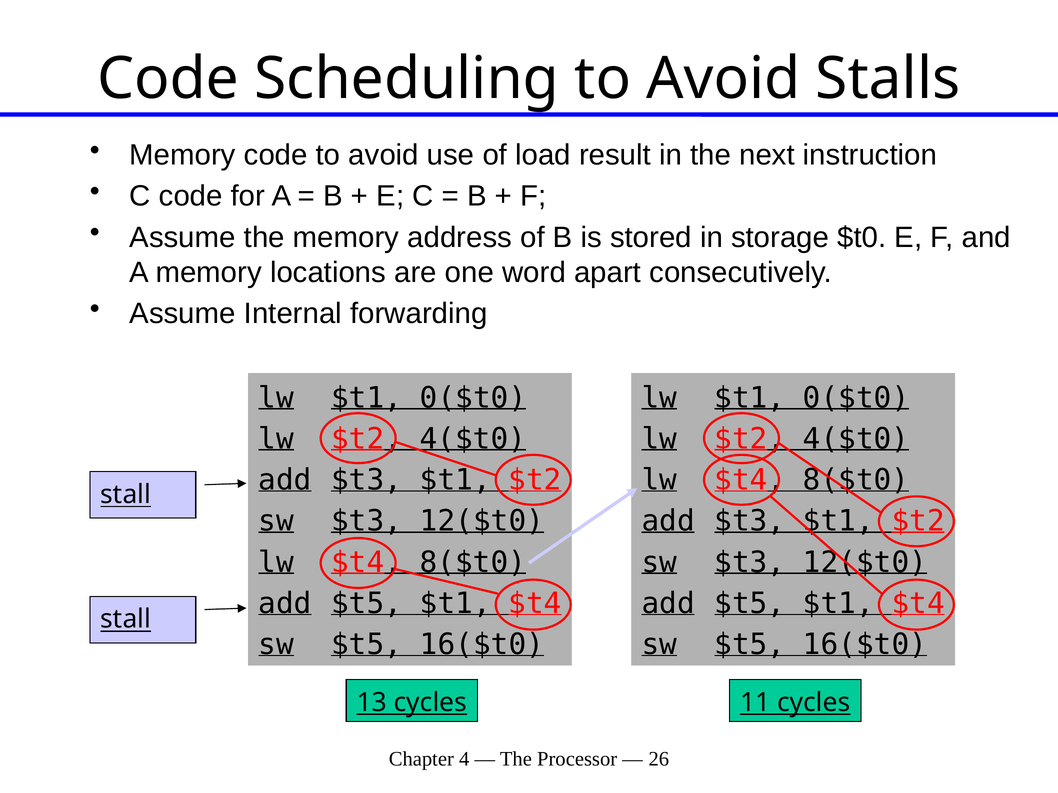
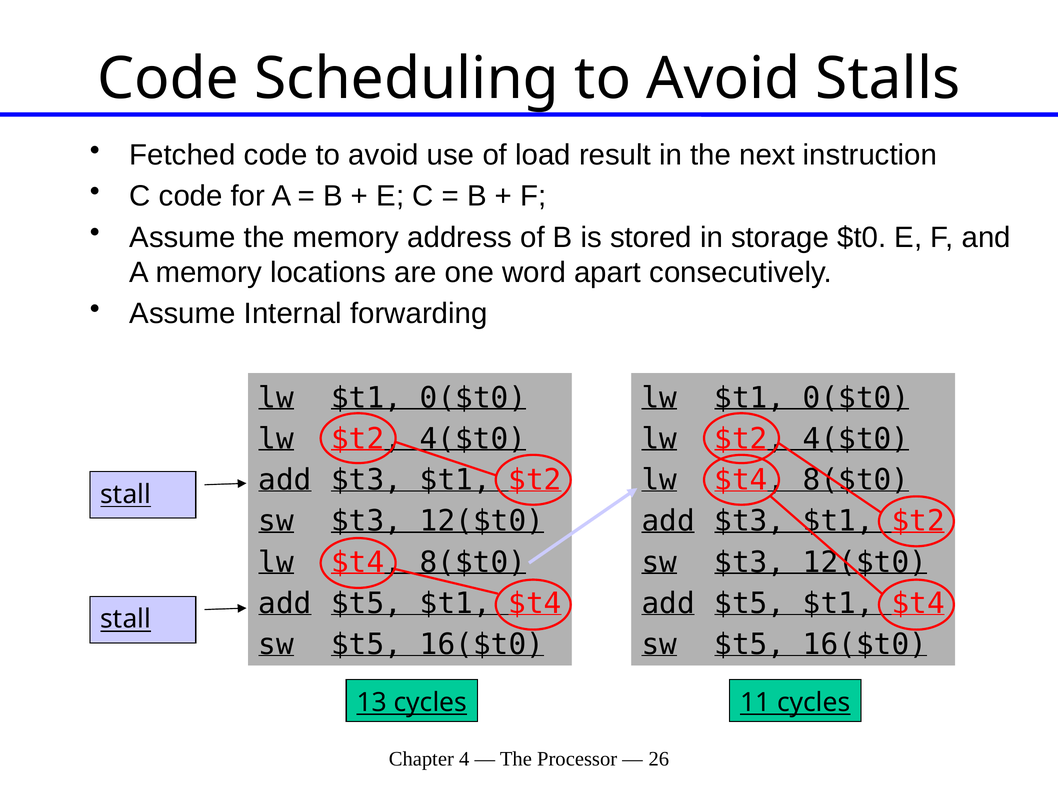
Memory: Memory -> Fetched (183, 155)
